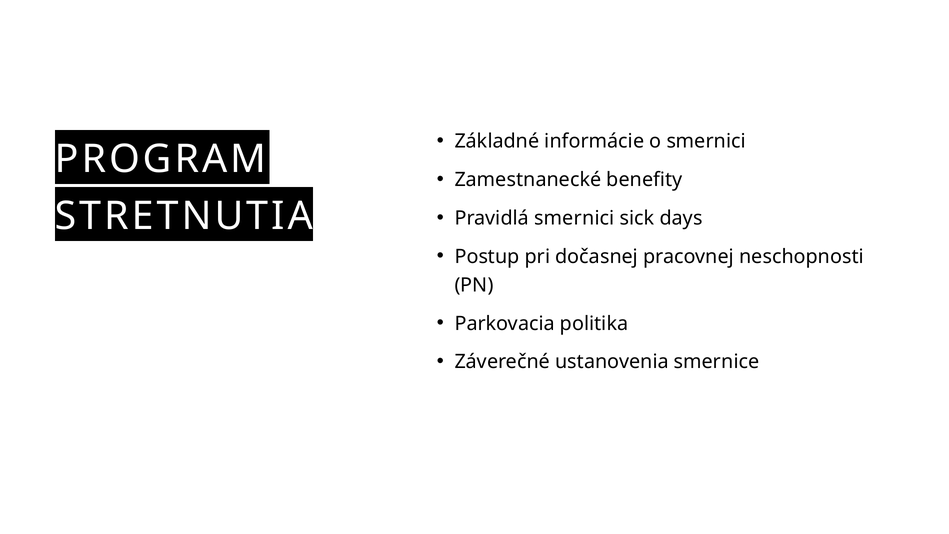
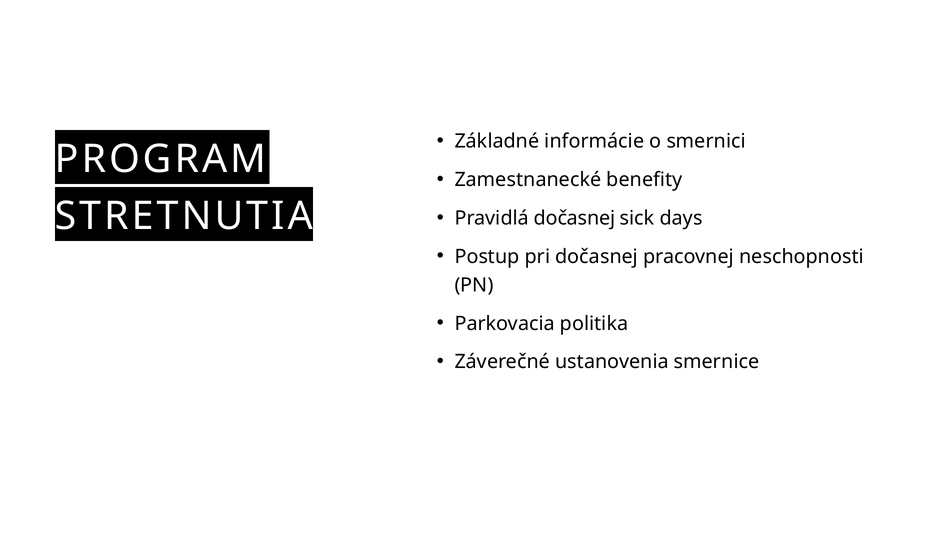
Pravidlá smernici: smernici -> dočasnej (575, 218)
